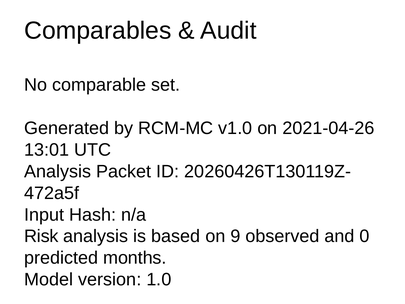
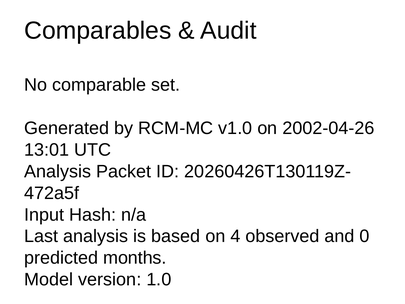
2021-04-26: 2021-04-26 -> 2002-04-26 (328, 128)
Risk: Risk -> Last (41, 236)
9: 9 -> 4 (235, 236)
